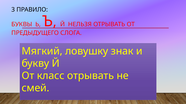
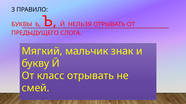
ловушку: ловушку -> мальчик (87, 51)
